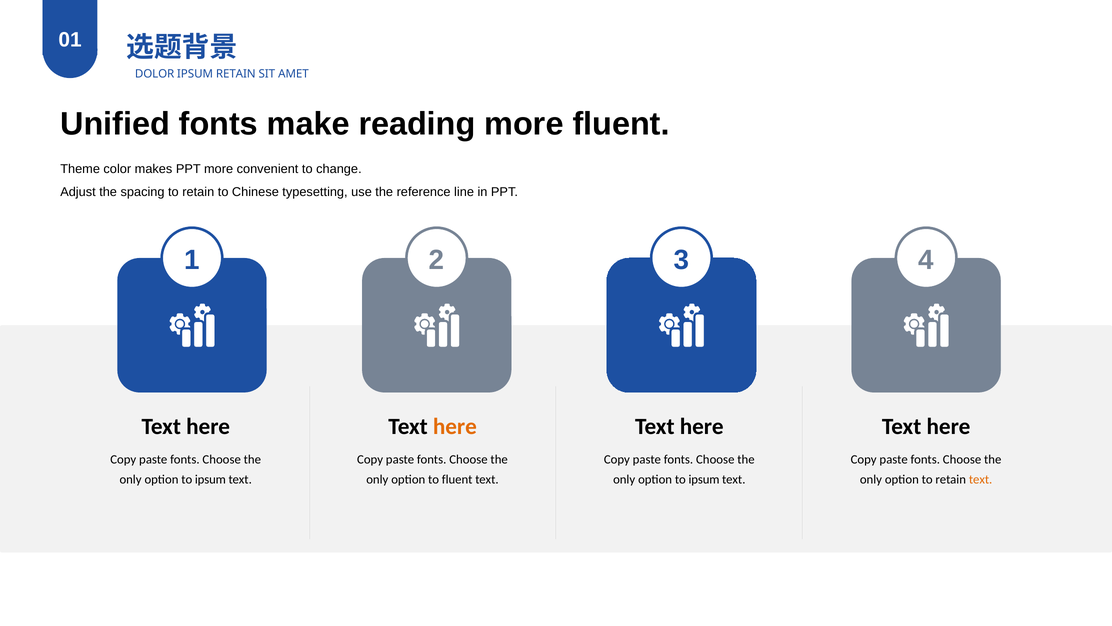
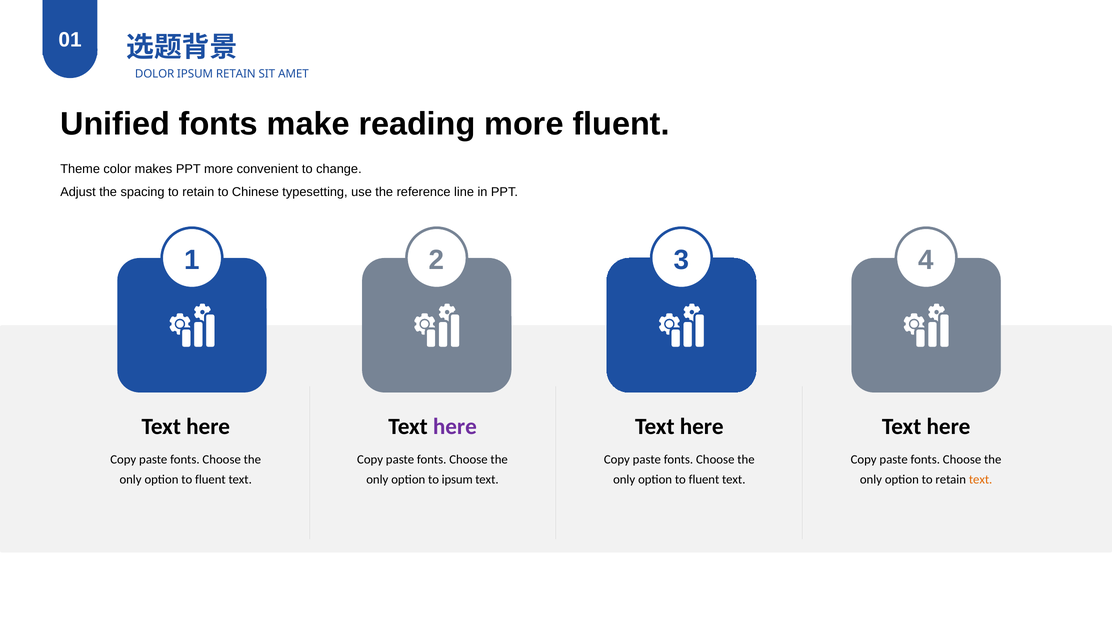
here colour: orange -> purple (455, 426)
ipsum: ipsum -> fluent (210, 479)
to fluent: fluent -> ipsum (457, 479)
ipsum: ipsum -> fluent (704, 479)
